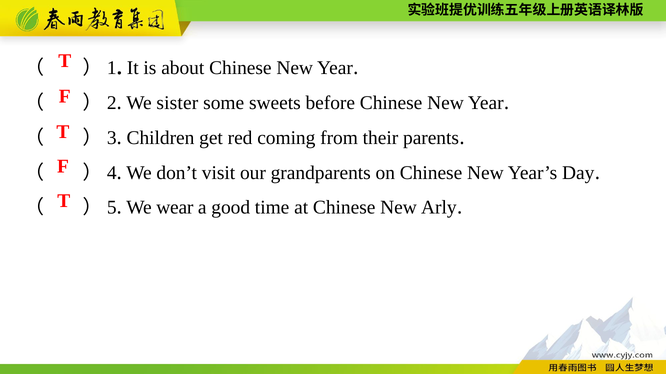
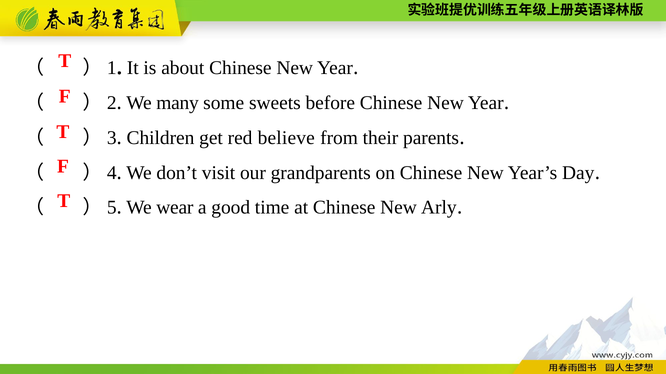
sister: sister -> many (178, 103)
coming: coming -> believe (286, 138)
